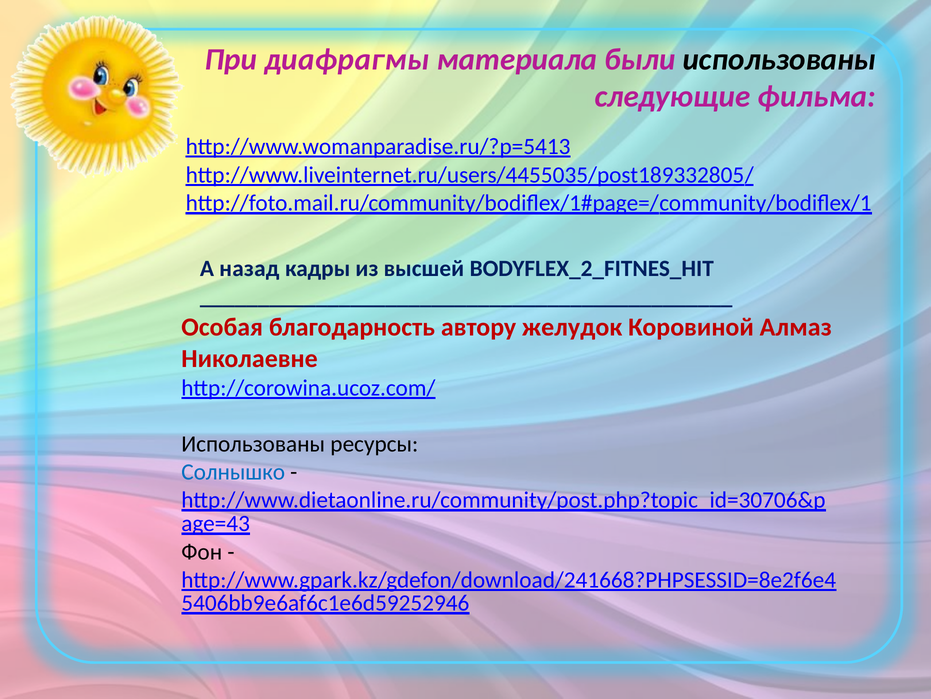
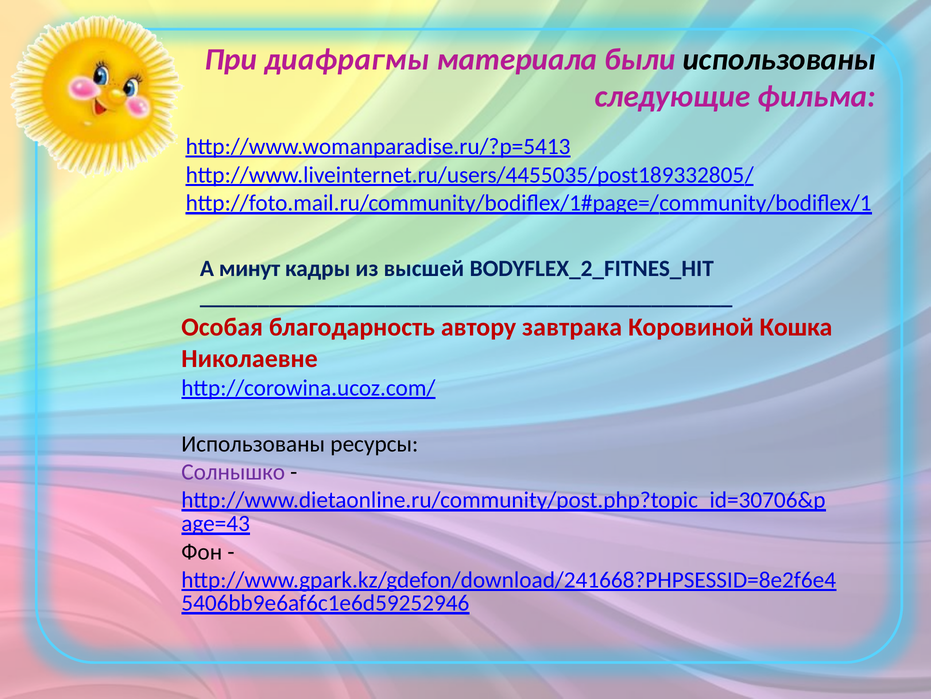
назад: назад -> минут (250, 268)
желудок: желудок -> завтрака (572, 327)
Алмаз: Алмаз -> Кошка (796, 327)
Солнышко colour: blue -> purple (233, 472)
